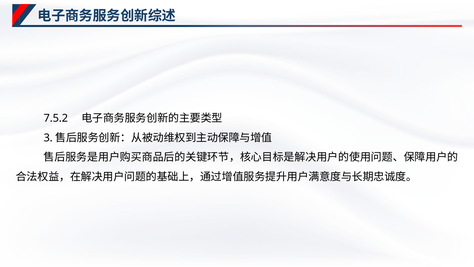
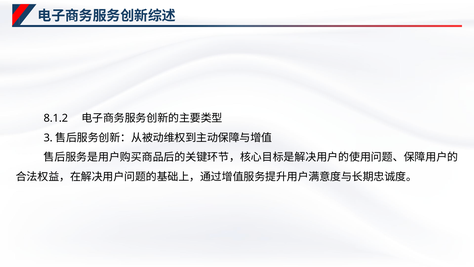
7.5.2: 7.5.2 -> 8.1.2 (56, 118)
